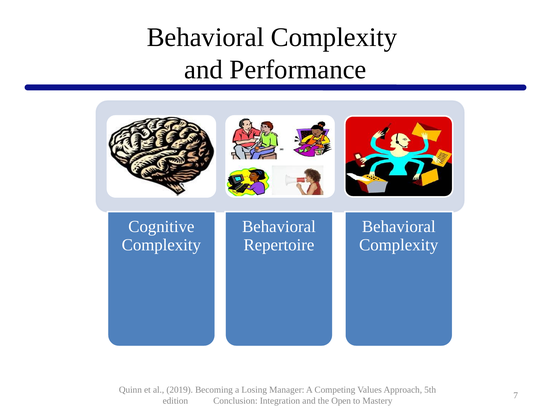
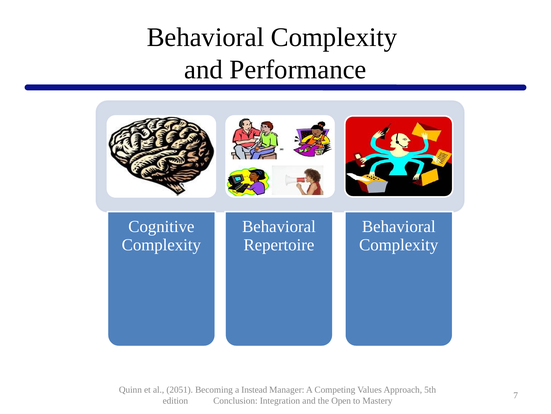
2019: 2019 -> 2051 (180, 389)
Losing: Losing -> Instead (254, 389)
